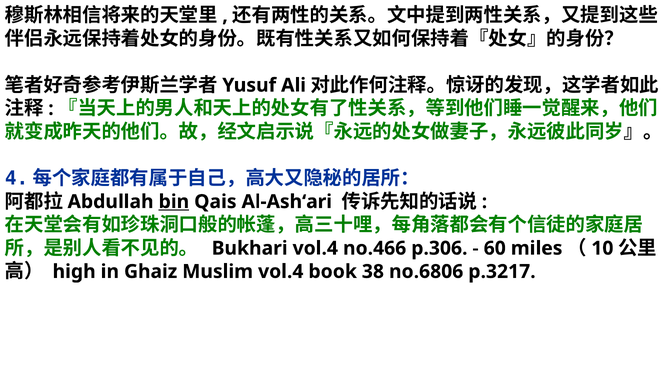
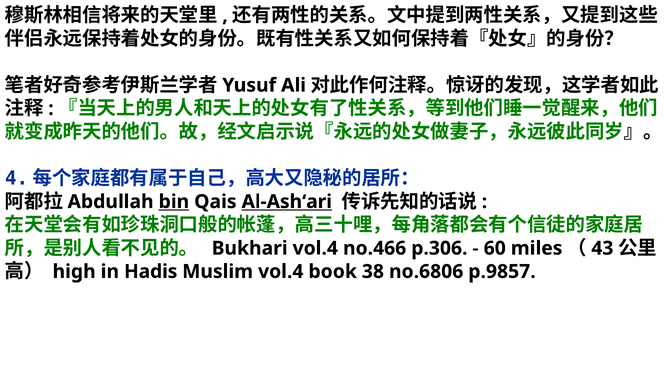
Al-Ash‘ari underline: none -> present (287, 201)
10: 10 -> 43 (602, 248)
Ghaiz: Ghaiz -> Hadis (151, 271)
p.3217: p.3217 -> p.9857 (502, 271)
